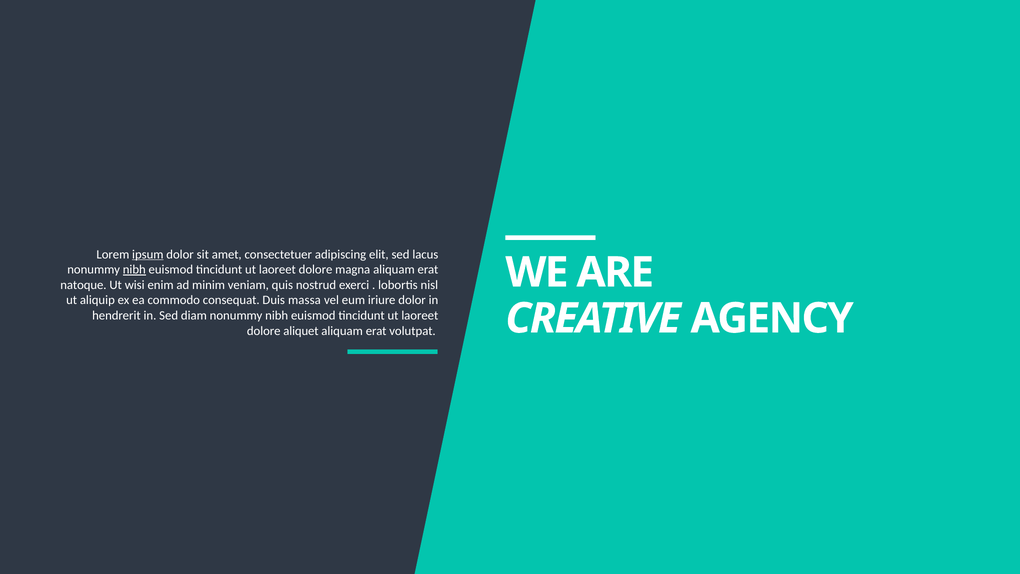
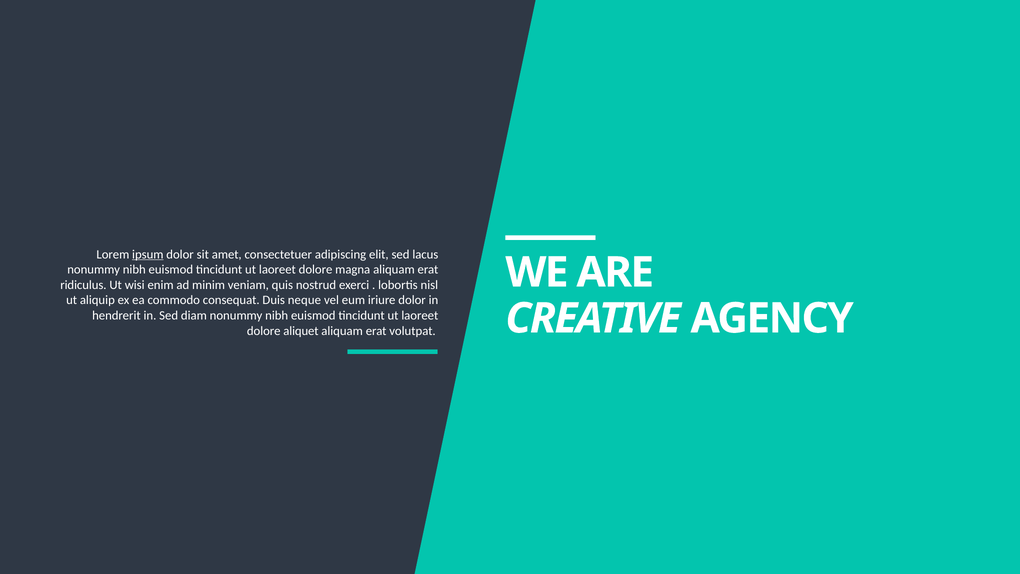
nibh underline: present -> none (134, 270)
natoque: natoque -> ridiculus (83, 285)
massa: massa -> neque (304, 300)
